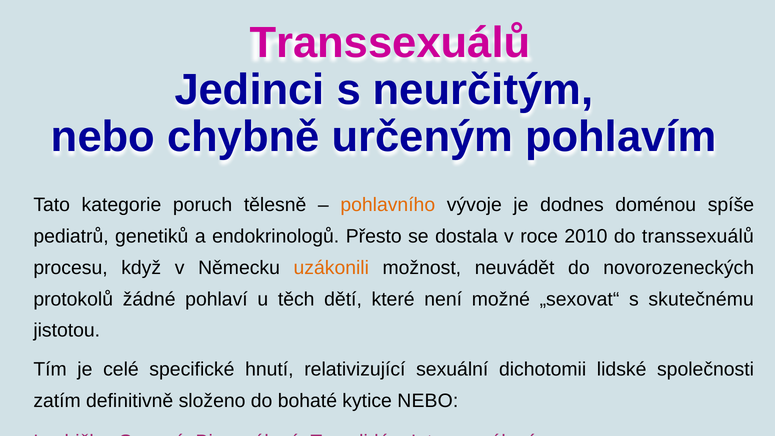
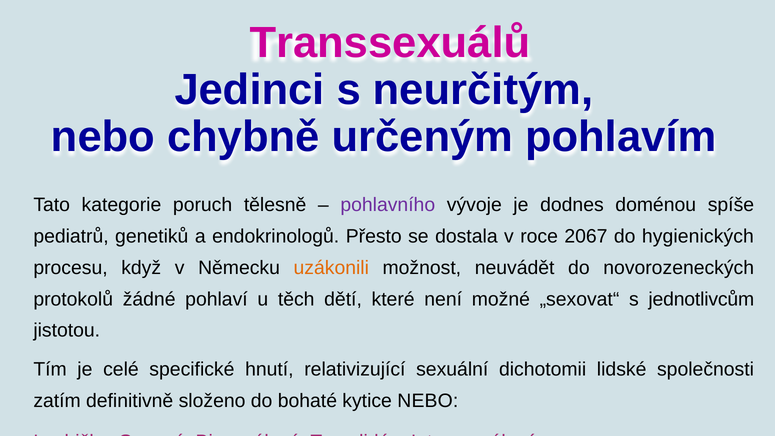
pohlavního colour: orange -> purple (388, 205)
2010: 2010 -> 2067 (586, 236)
do transsexuálů: transsexuálů -> hygienických (698, 236)
skutečnému: skutečnému -> jednotlivcům (701, 299)
